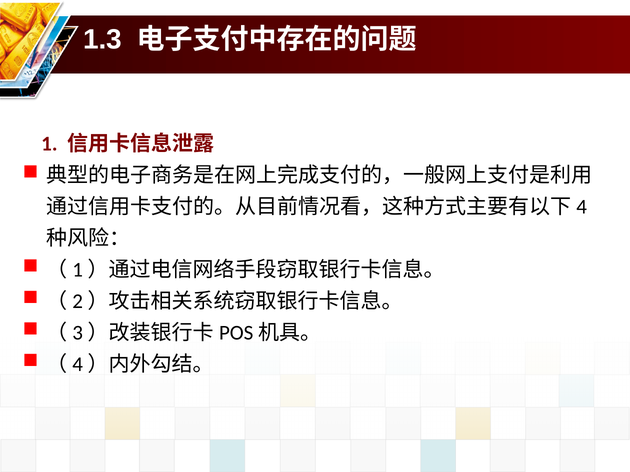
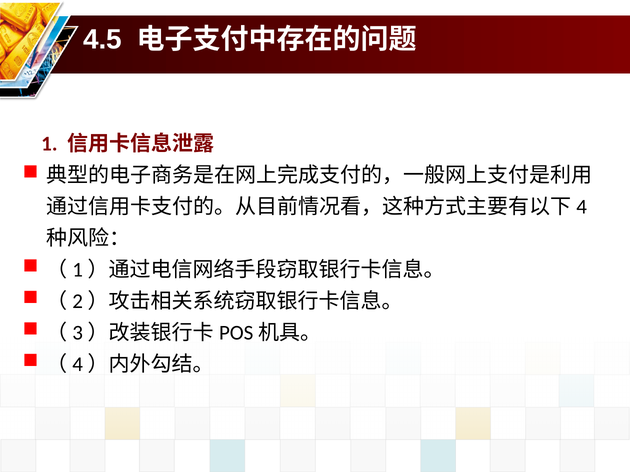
1.3: 1.3 -> 4.5 (103, 40)
